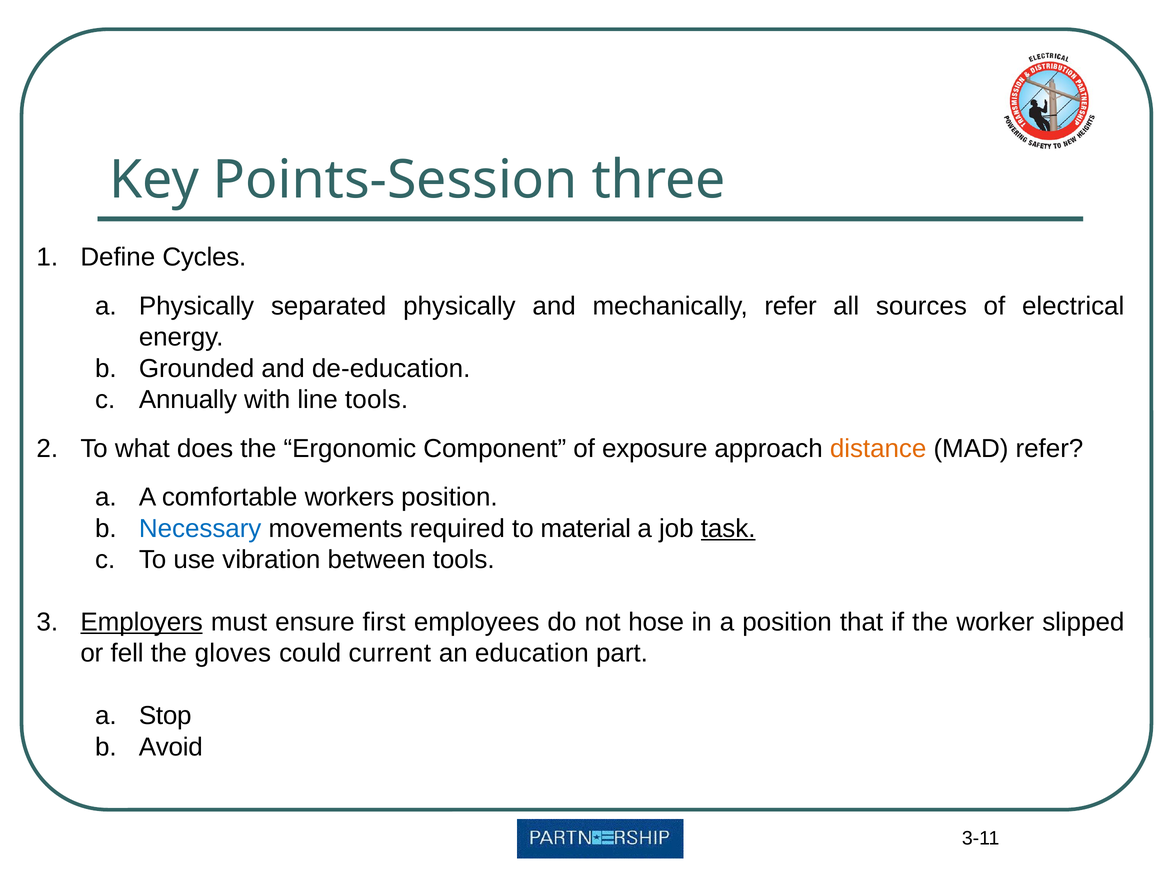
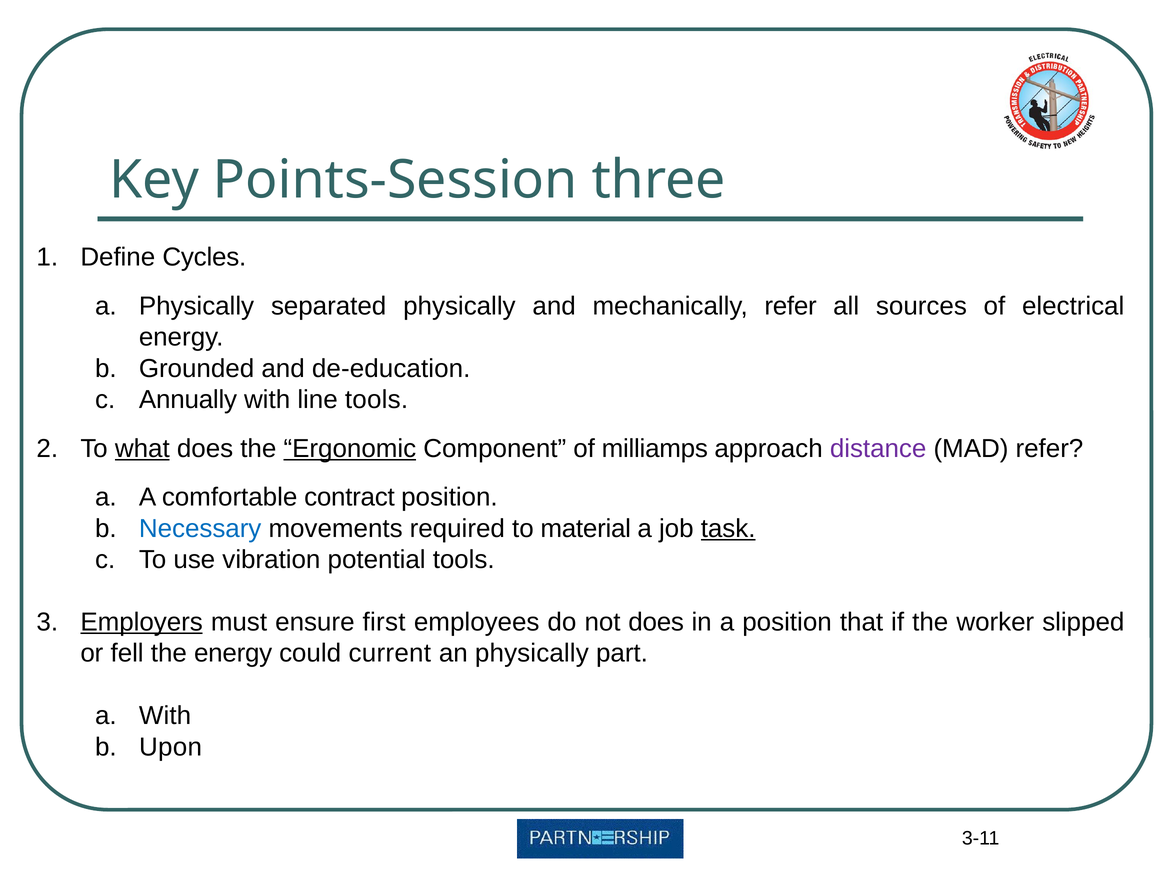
what underline: none -> present (142, 449)
Ergonomic underline: none -> present (350, 449)
exposure: exposure -> milliamps (655, 449)
distance colour: orange -> purple (878, 449)
workers: workers -> contract (349, 497)
between: between -> potential (377, 560)
not hose: hose -> does (656, 622)
the gloves: gloves -> energy (233, 654)
an education: education -> physically (532, 654)
a Stop: Stop -> With (165, 716)
Avoid: Avoid -> Upon (171, 747)
